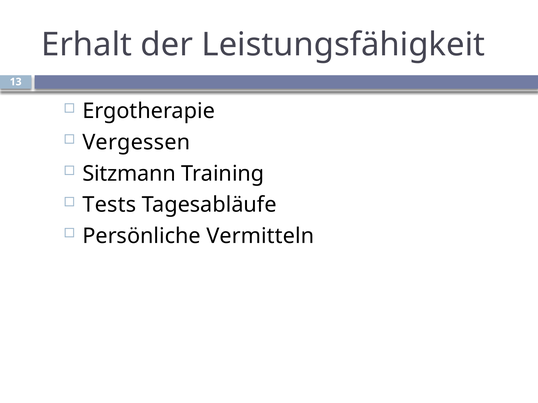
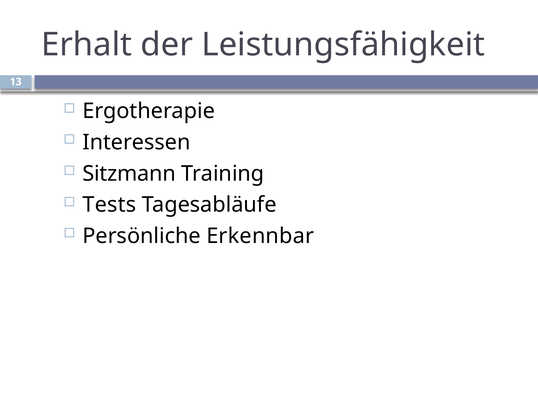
Vergessen: Vergessen -> Interessen (136, 143)
Vermitteln: Vermitteln -> Erkennbar (260, 236)
